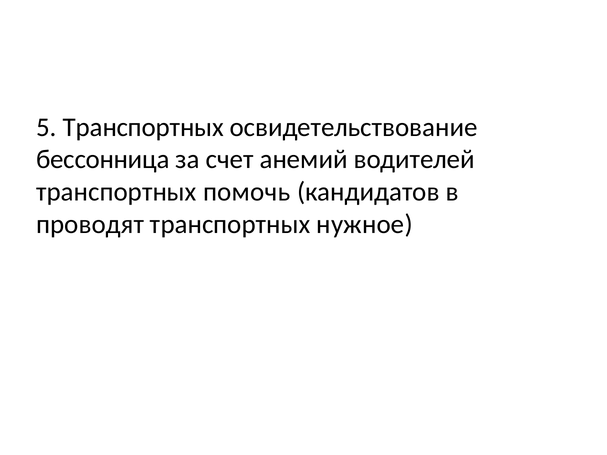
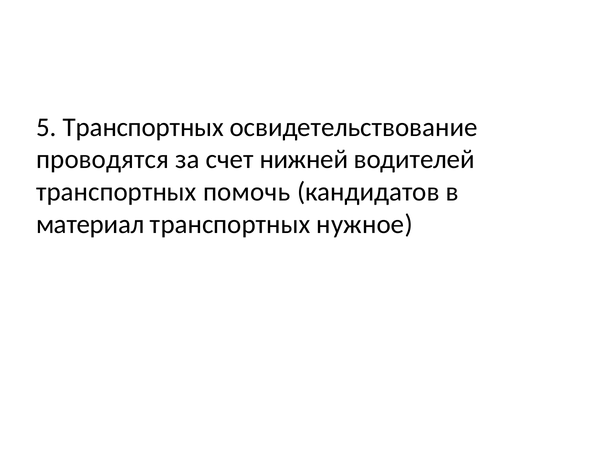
бессонница: бессонница -> проводятся (103, 160)
анемий: анемий -> нижней (304, 160)
проводят: проводят -> материал (90, 224)
